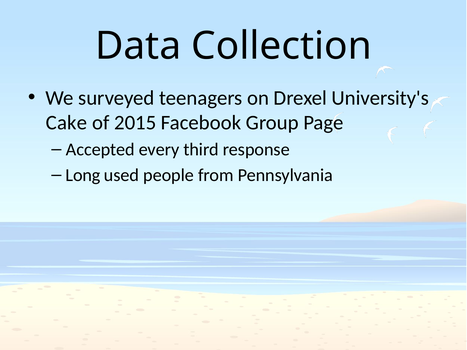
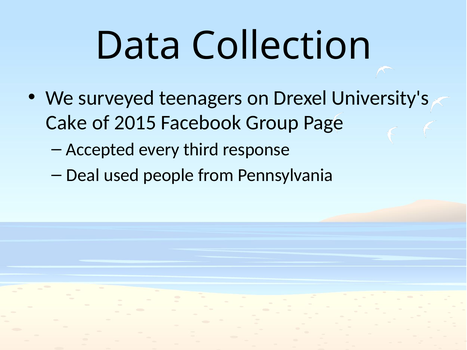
Long: Long -> Deal (83, 175)
